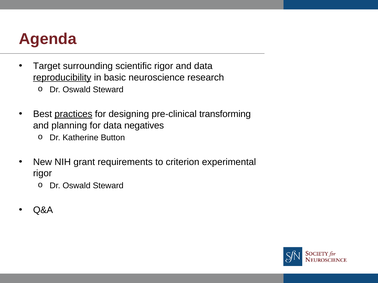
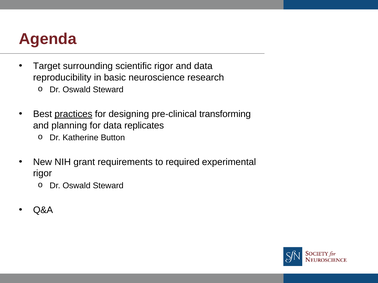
reproducibility underline: present -> none (62, 78)
negatives: negatives -> replicates (144, 126)
criterion: criterion -> required (183, 162)
